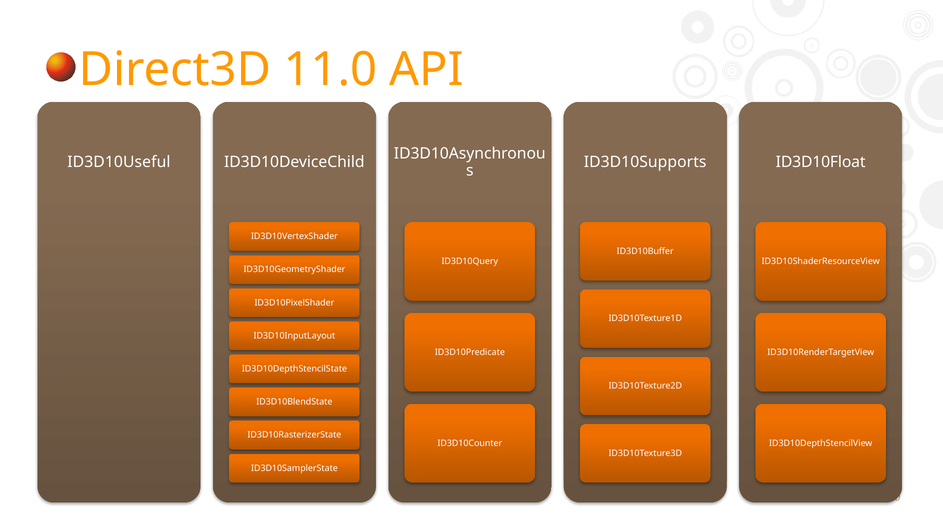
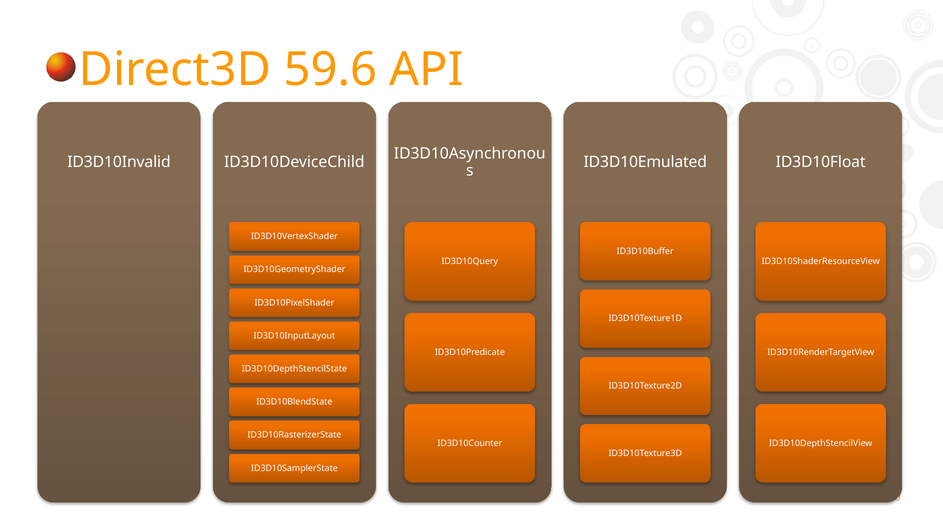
11.0: 11.0 -> 59.6 (330, 69)
ID3D10Useful: ID3D10Useful -> ID3D10Invalid (119, 162)
ID3D10Supports: ID3D10Supports -> ID3D10Emulated (645, 162)
